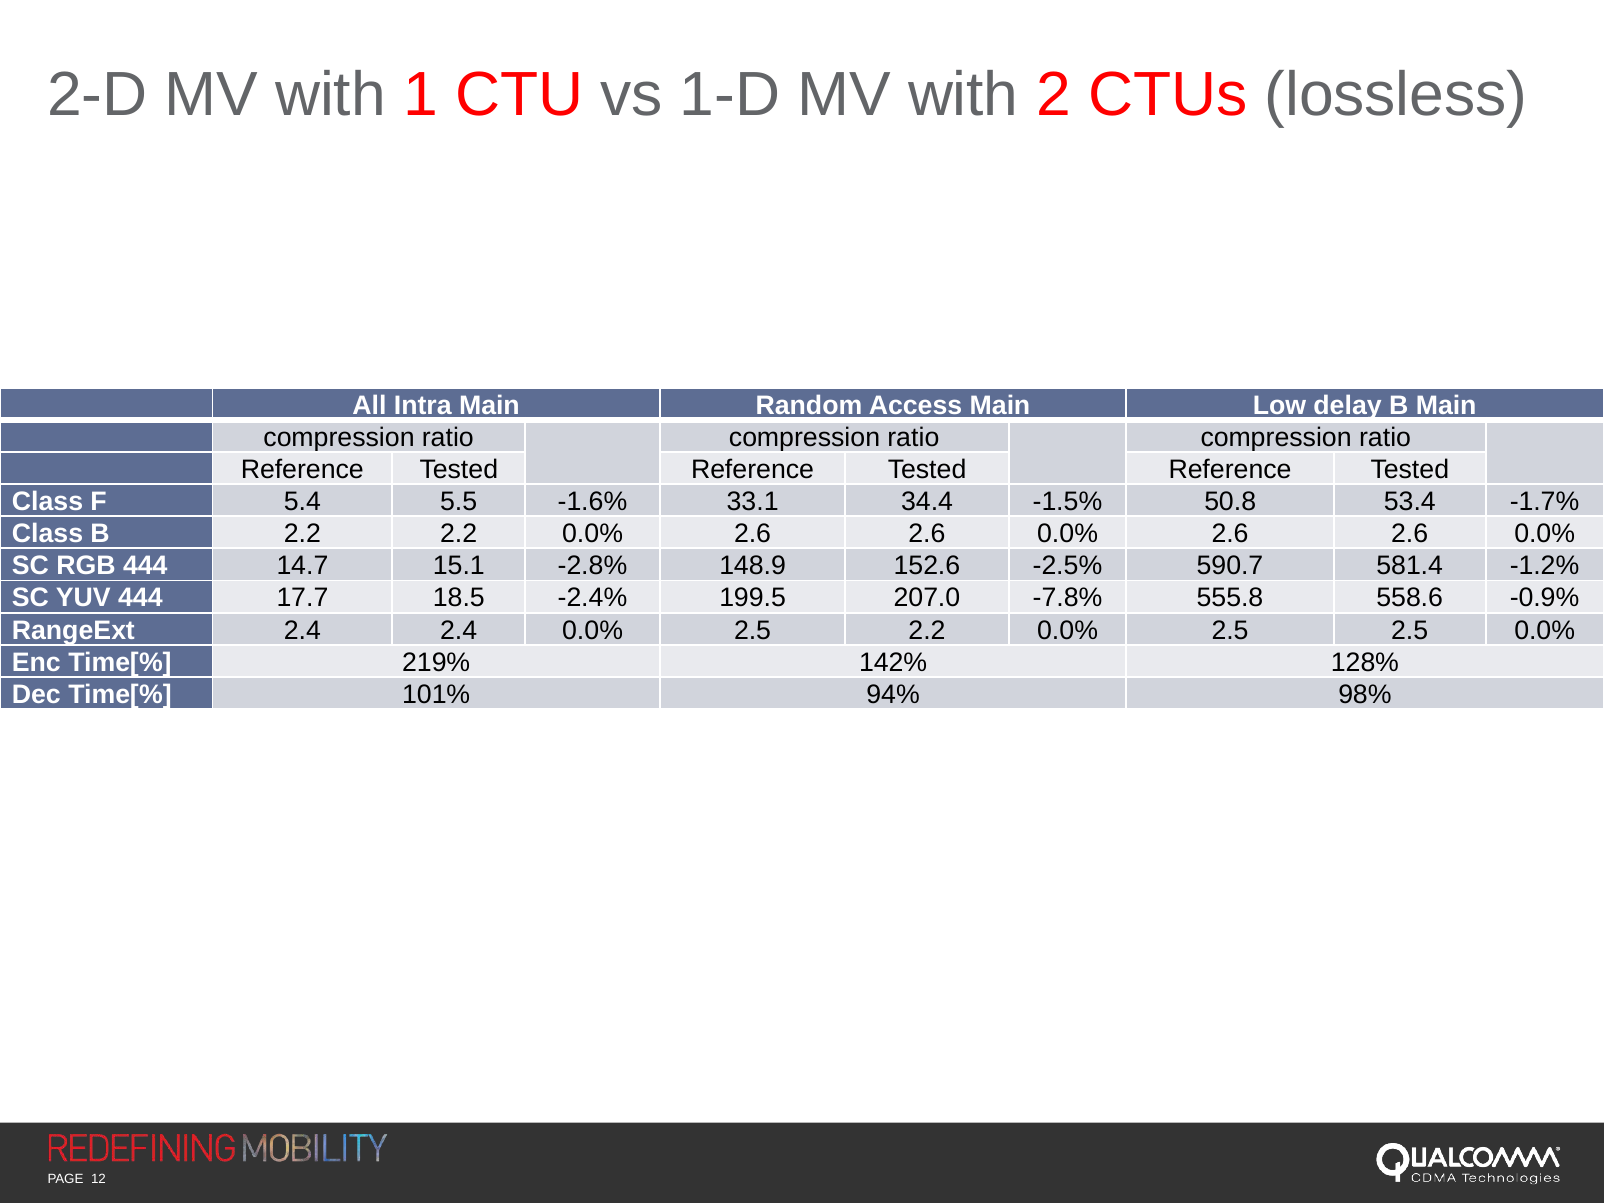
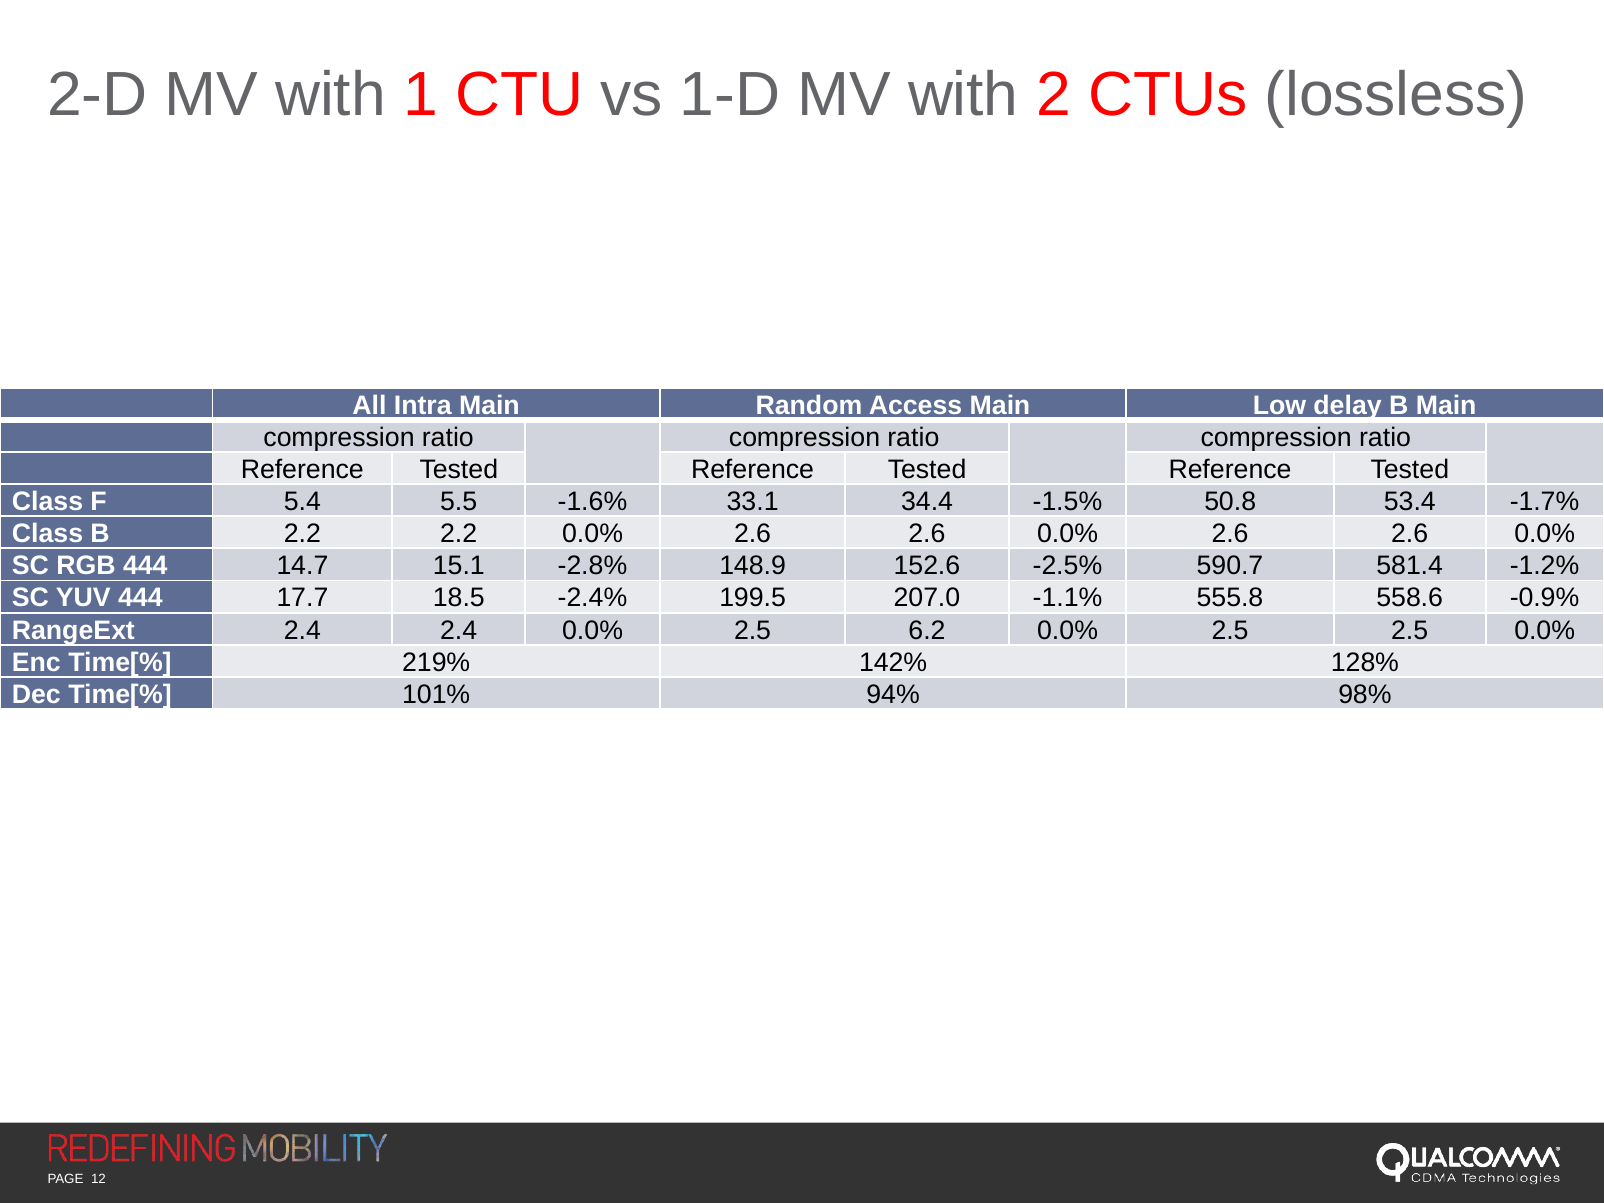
-7.8%: -7.8% -> -1.1% (1068, 598)
2.5 2.2: 2.2 -> 6.2 (927, 630)
